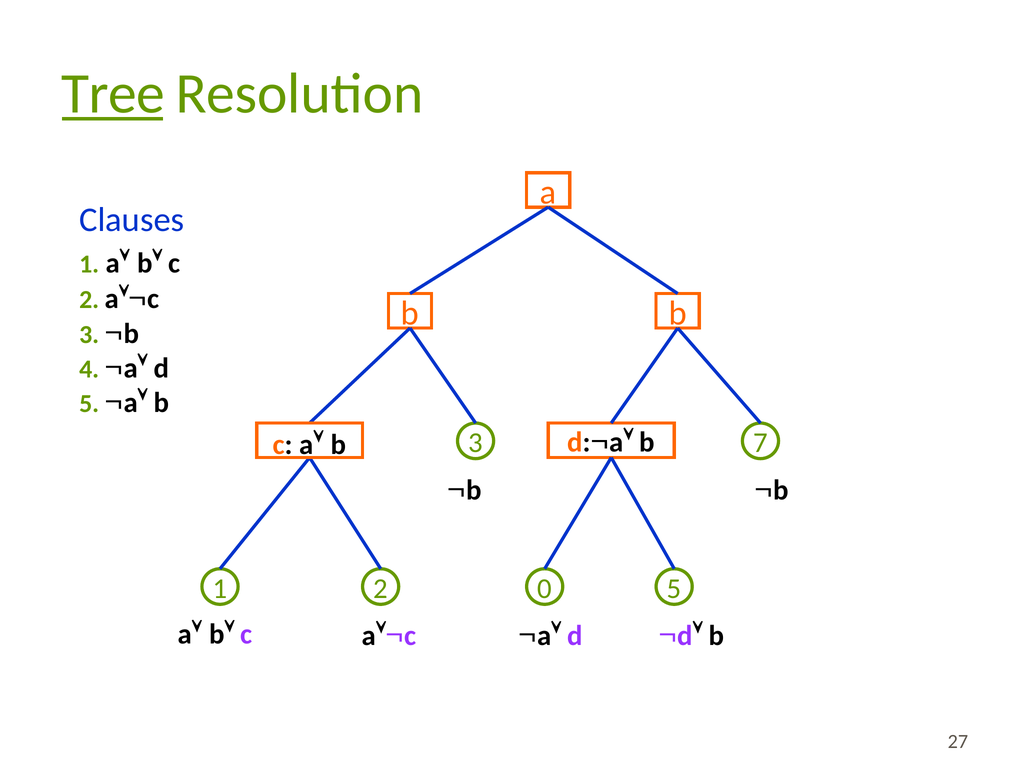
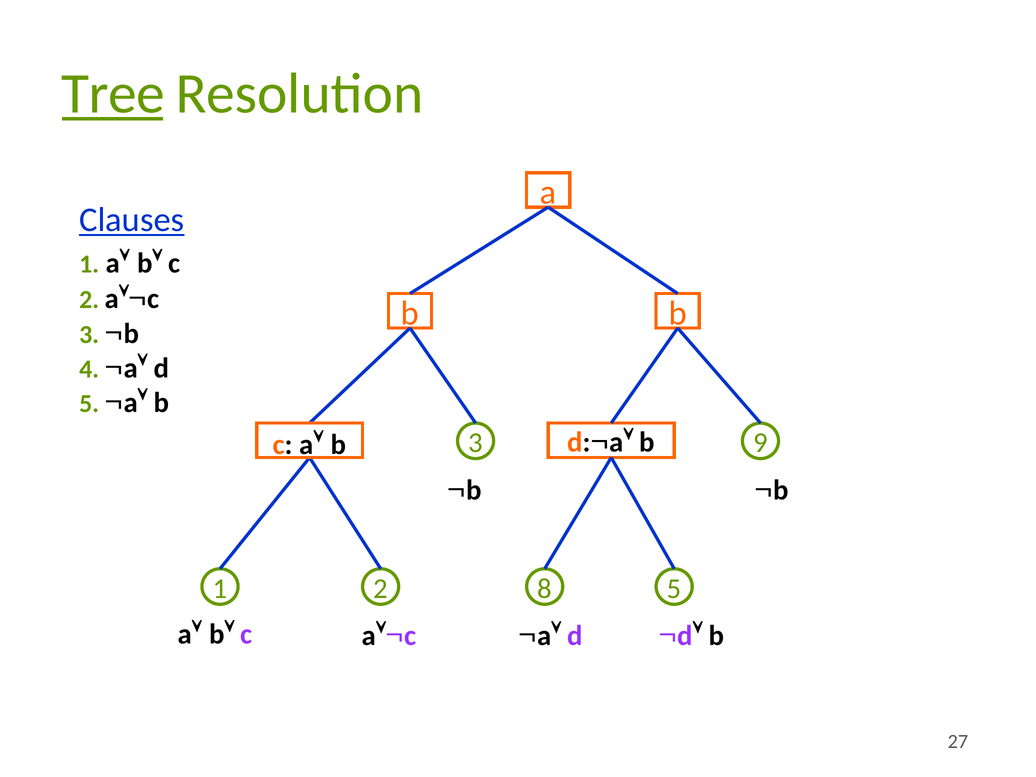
Clauses underline: none -> present (132, 220)
7: 7 -> 9 (760, 443)
0: 0 -> 8 (545, 589)
